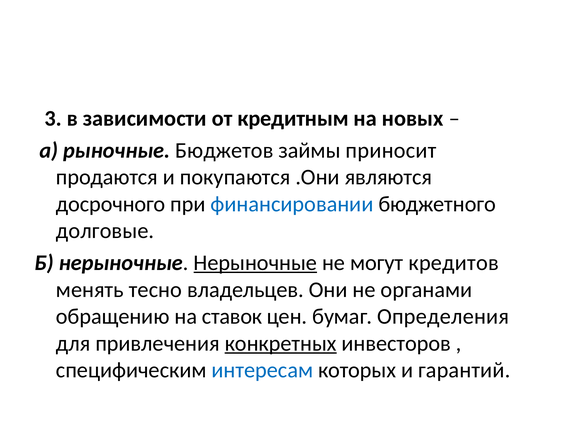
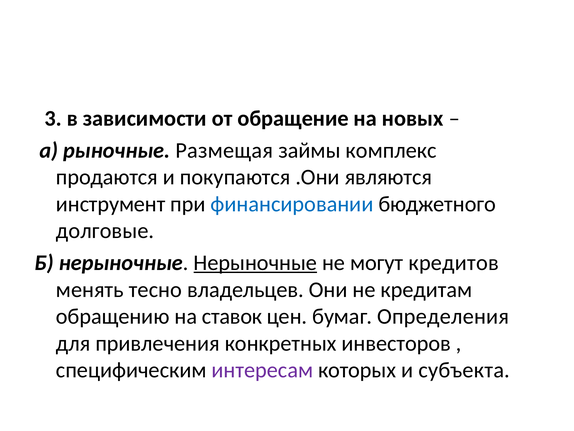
кредитным: кредитным -> обращение (293, 118)
Бюджетов: Бюджетов -> Размещая (224, 150)
приносит: приносит -> комплекс (391, 150)
досрочного: досрочного -> инструмент (111, 204)
органами: органами -> кредитам (426, 289)
конкретных underline: present -> none (281, 343)
интересам colour: blue -> purple (262, 370)
гарантий: гарантий -> субъекта (464, 370)
